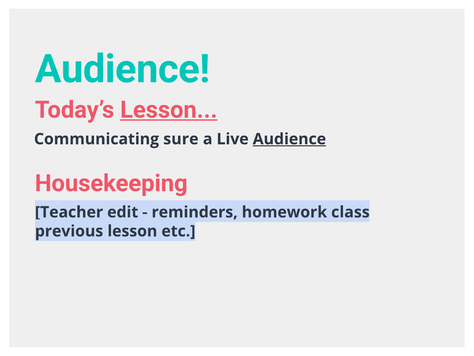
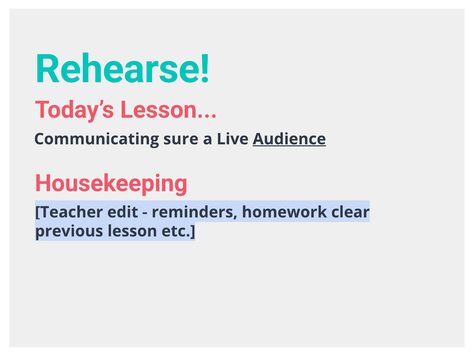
Audience: Audience -> Rehearse (122, 69)
Lesson underline: present -> none (169, 110)
class: class -> clear (351, 212)
